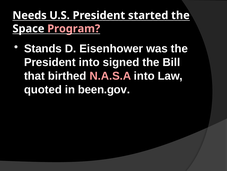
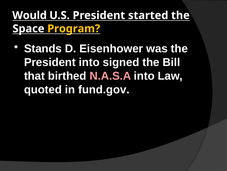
Needs: Needs -> Would (30, 15)
Program colour: pink -> yellow (74, 29)
been.gov: been.gov -> fund.gov (104, 89)
